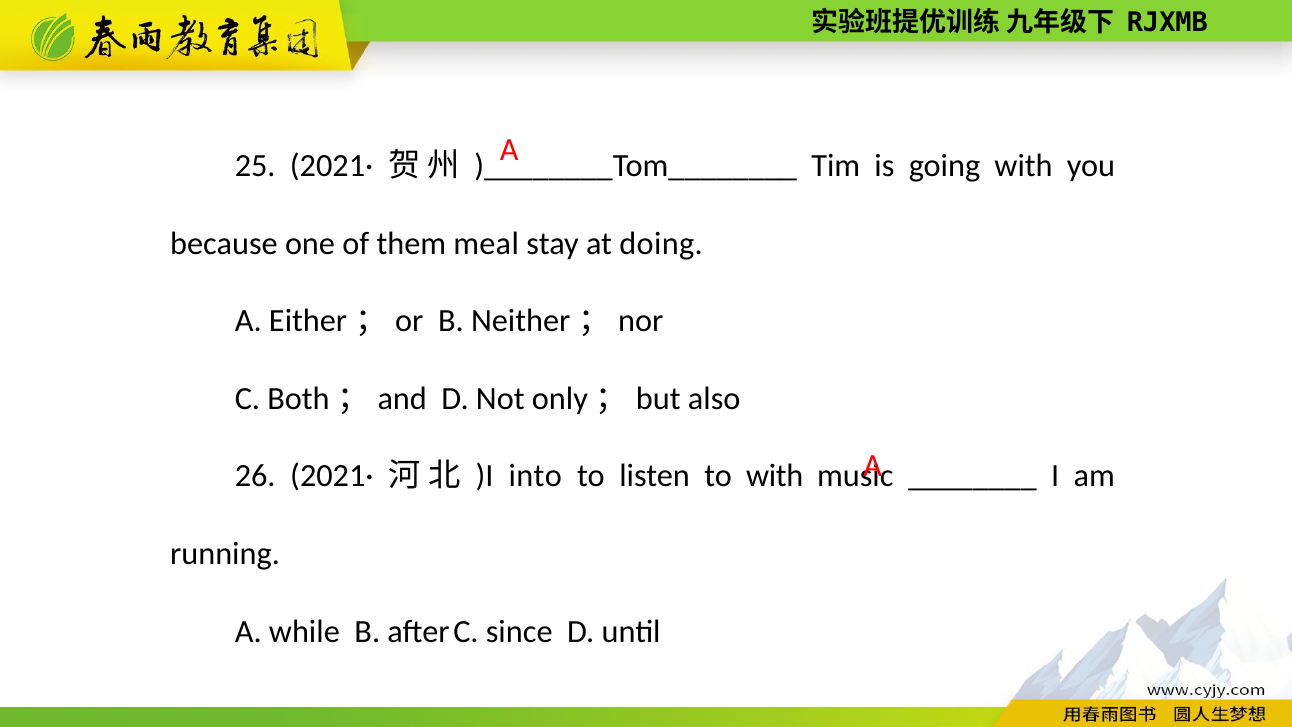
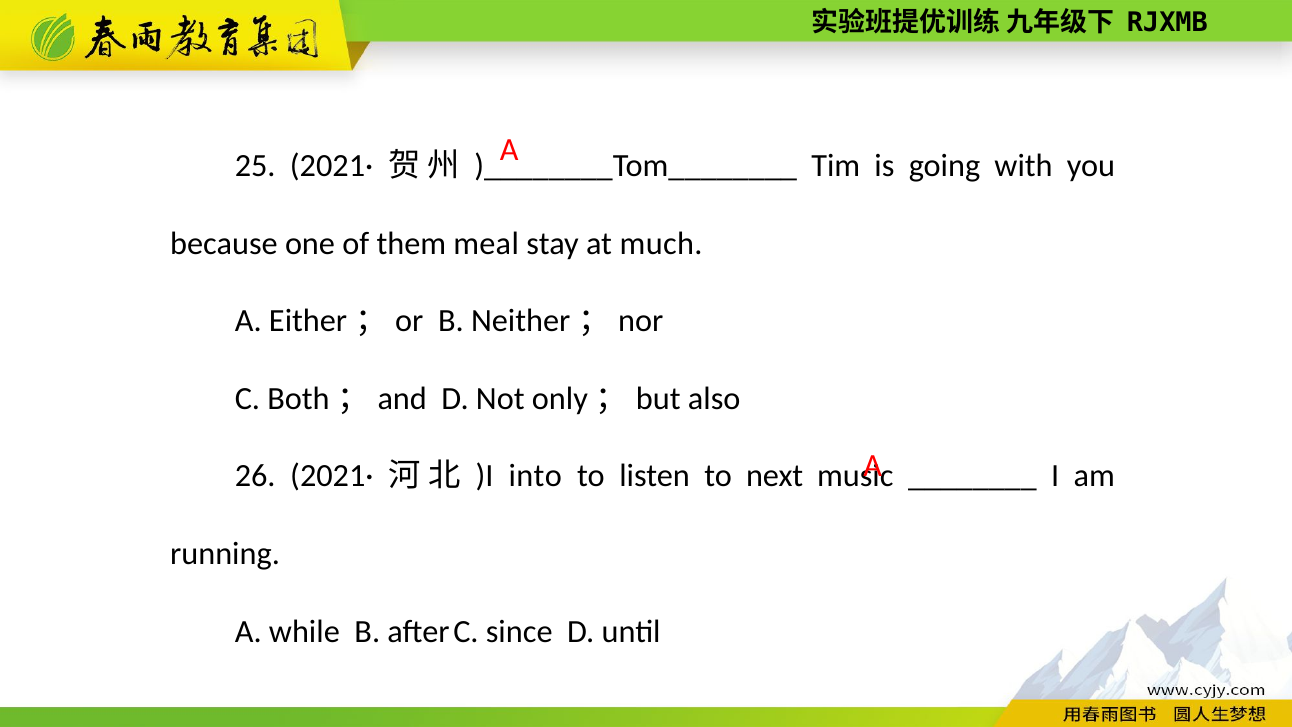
doing: doing -> much (661, 244)
to with: with -> next (775, 476)
